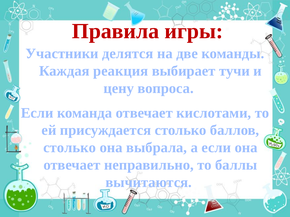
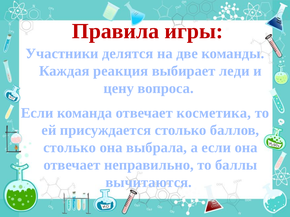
тучи: тучи -> леди (234, 71)
кислотами: кислотами -> косметика (214, 113)
